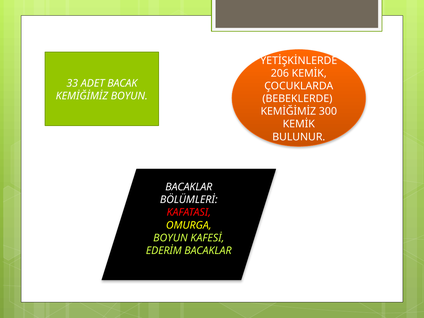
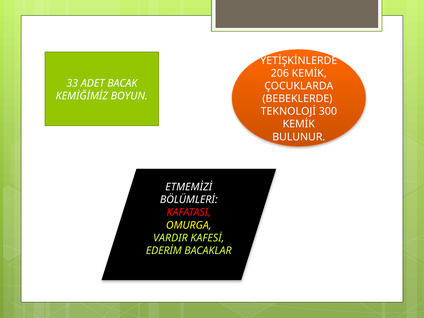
KEMİĞİMİZ: KEMİĞİMİZ -> TEKNOLOJİ (288, 111)
BACAKLAR: BACAKLAR -> ETMEMİZİ (189, 187)
BOYUN: BOYUN -> VARDIR (170, 238)
